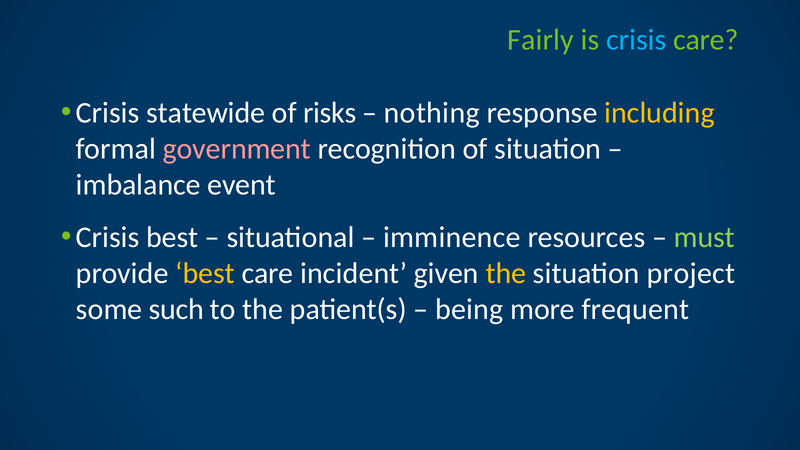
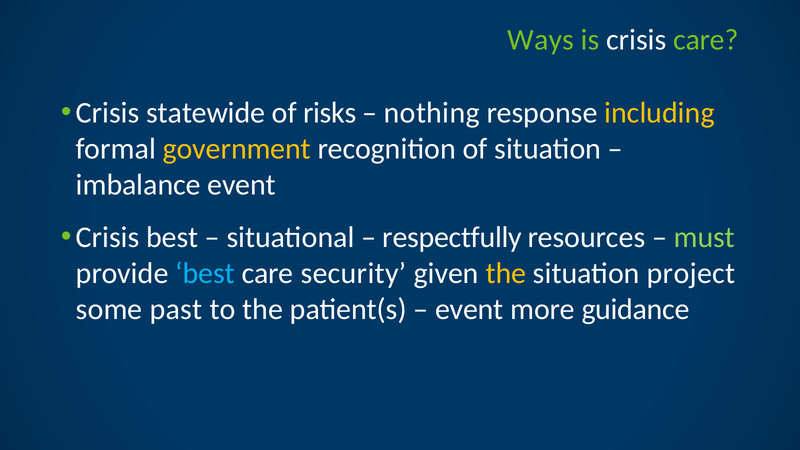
Fairly: Fairly -> Ways (541, 40)
crisis colour: light blue -> white (636, 40)
government colour: pink -> yellow (237, 149)
imminence: imminence -> respectfully (452, 237)
best colour: yellow -> light blue (205, 273)
incident: incident -> security (353, 273)
such: such -> past (176, 309)
being: being -> event (469, 309)
frequent: frequent -> guidance (636, 309)
